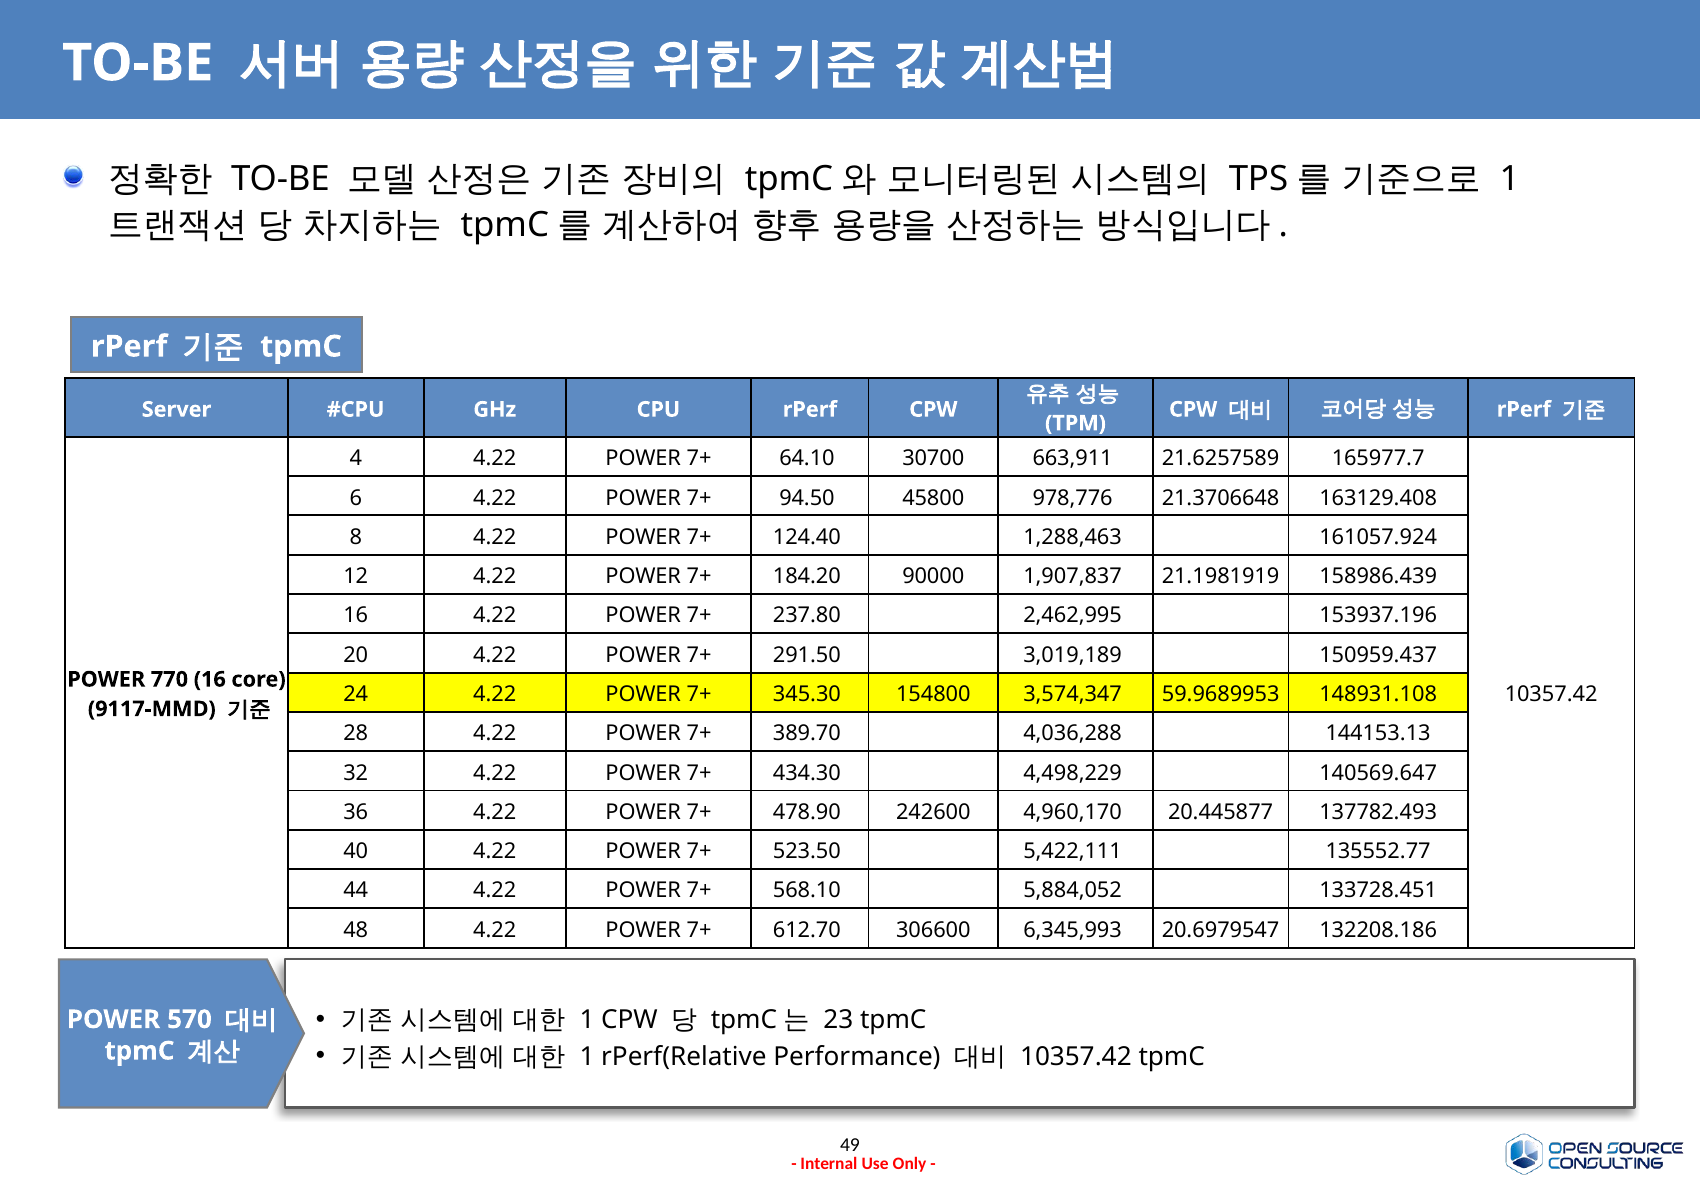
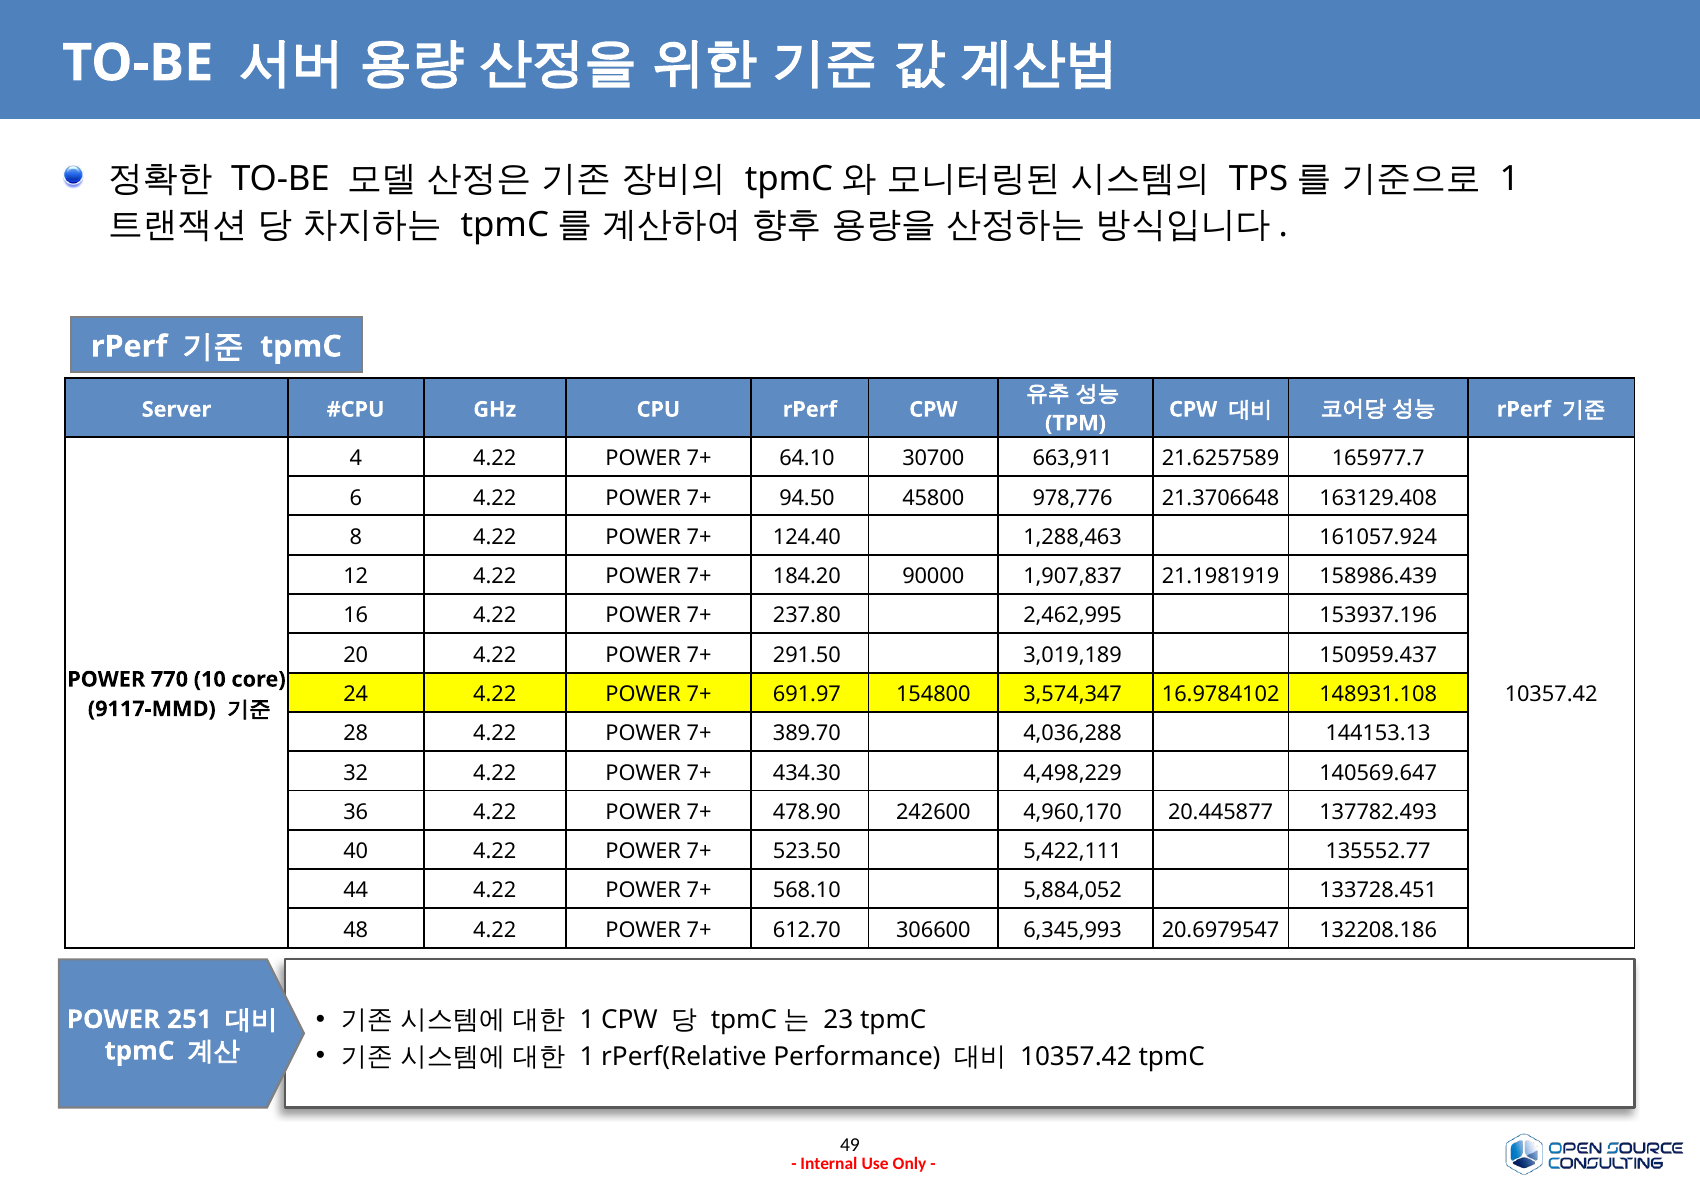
770 16: 16 -> 10 (210, 679)
345.30: 345.30 -> 691.97 (807, 694)
59.9689953: 59.9689953 -> 16.9784102 (1221, 694)
570: 570 -> 251 (190, 1019)
